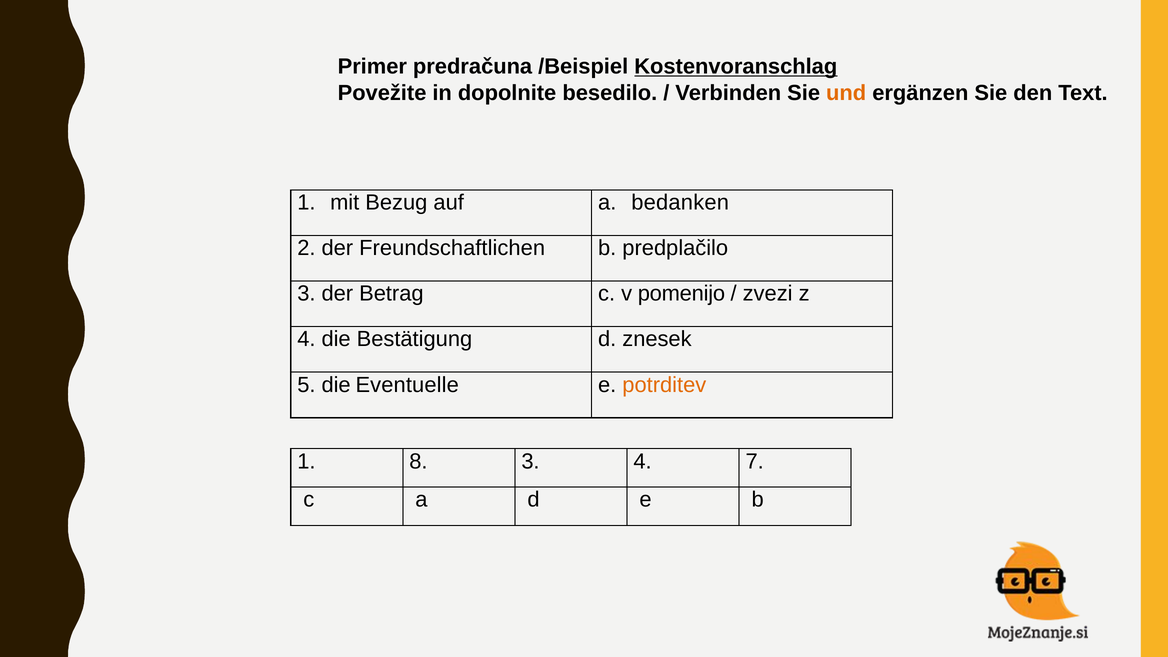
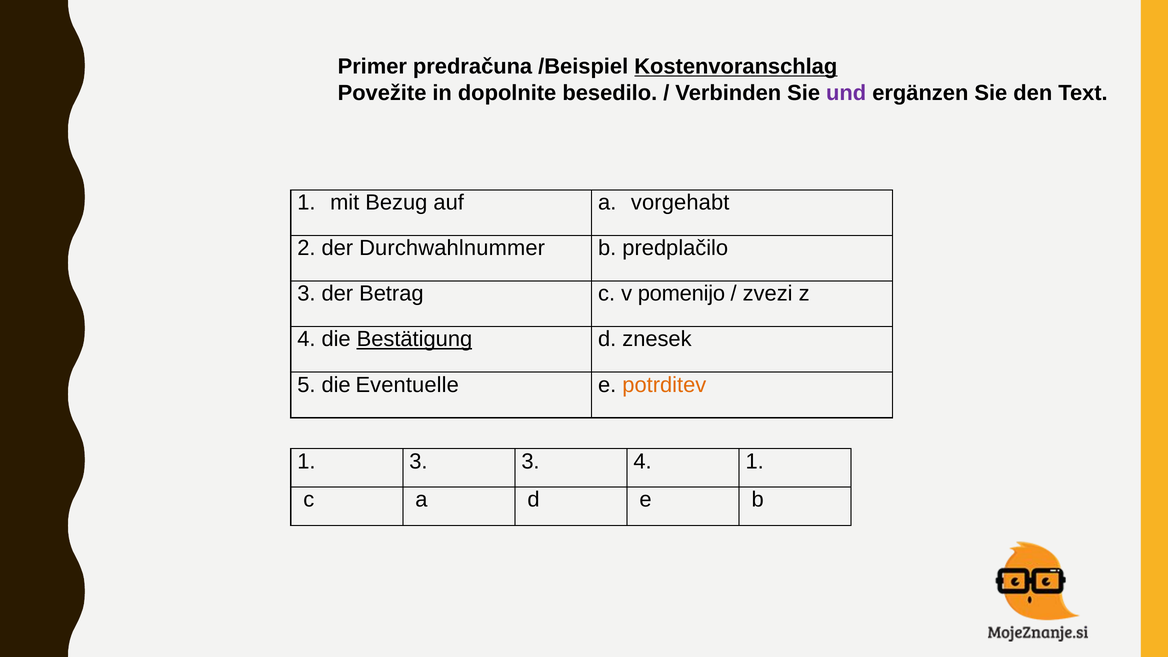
und colour: orange -> purple (846, 93)
bedanken: bedanken -> vorgehabt (680, 202)
Freundschaftlichen: Freundschaftlichen -> Durchwahlnummer (452, 248)
Bestätigung underline: none -> present (414, 339)
1 8: 8 -> 3 (418, 461)
4 7: 7 -> 1 (755, 461)
